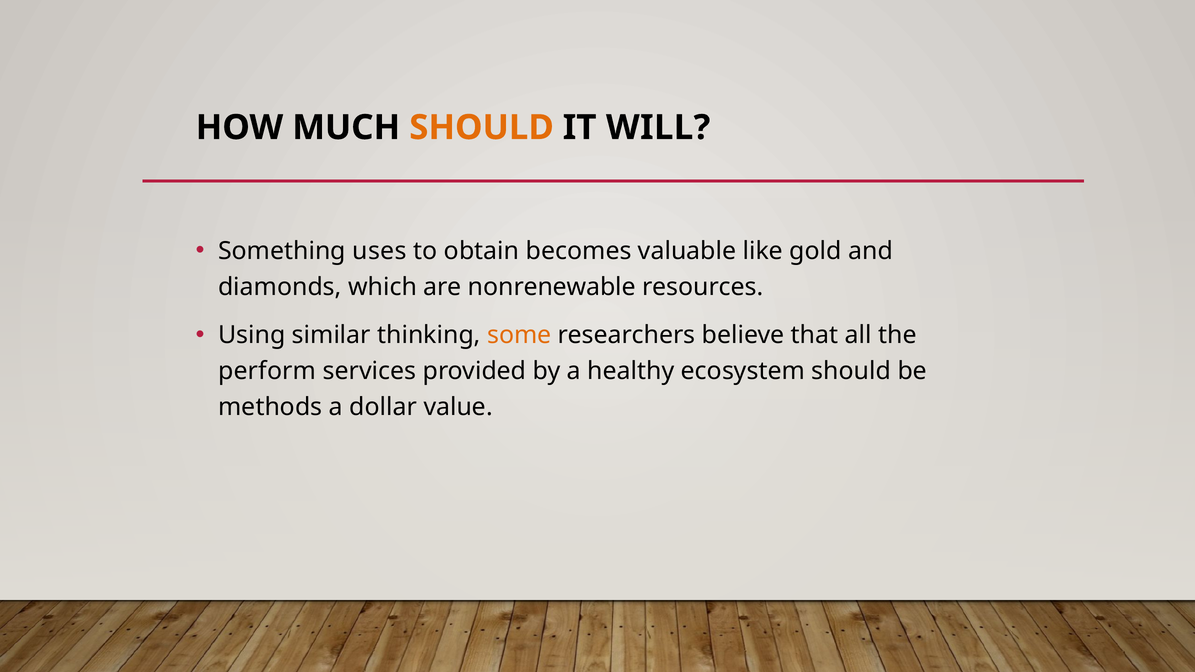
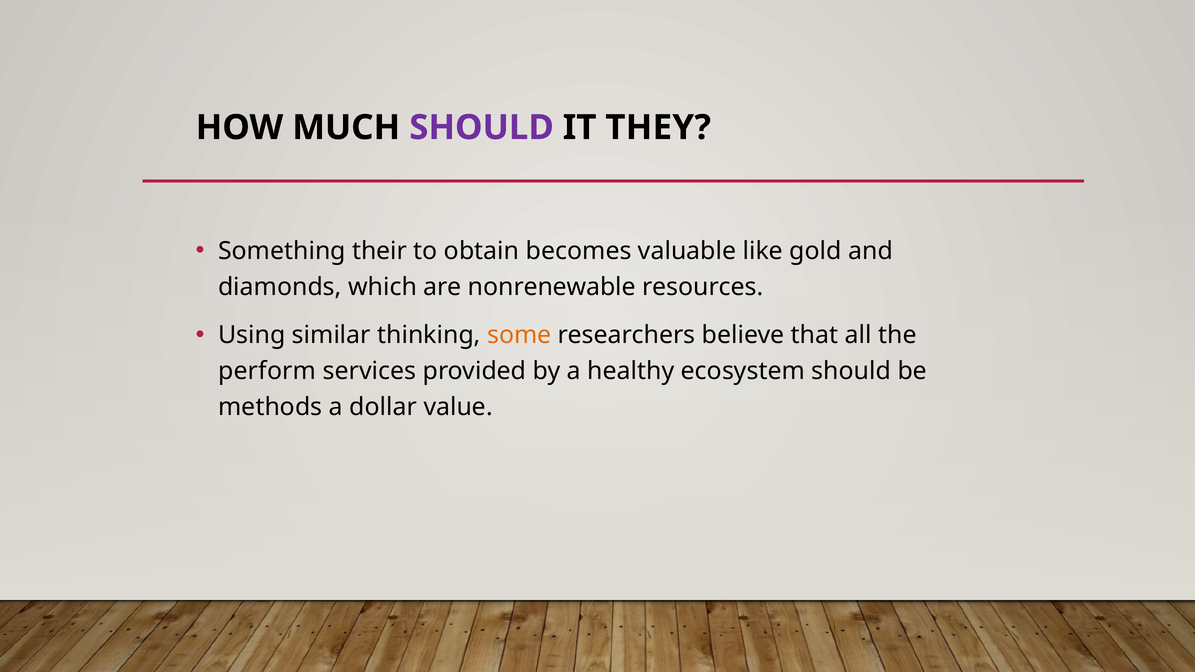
SHOULD colour: orange -> purple (482, 128)
WILL: WILL -> THEY (658, 128)
uses: uses -> their (380, 251)
